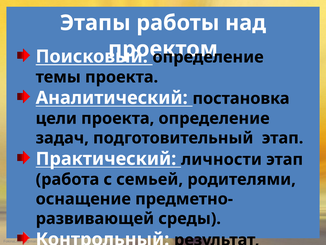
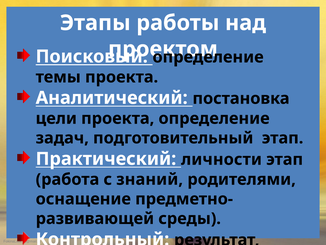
семьей: семьей -> знаний (150, 179)
